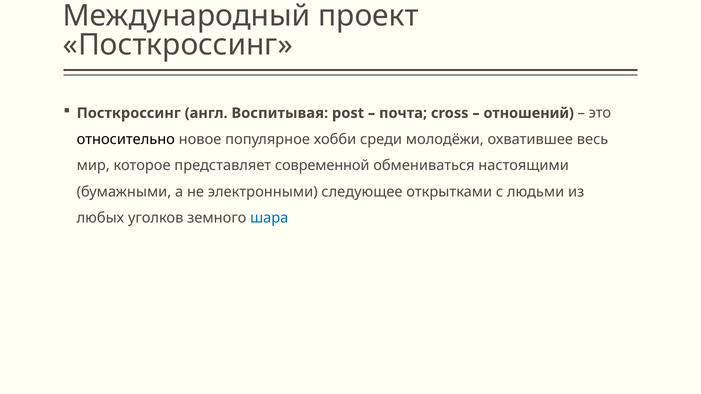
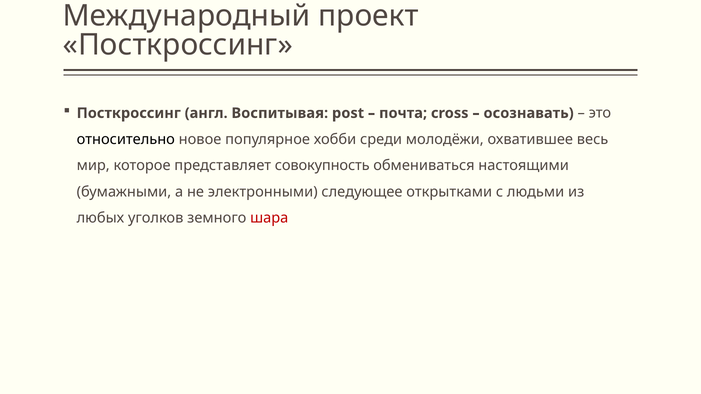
отношений: отношений -> осознавать (529, 113)
современной: современной -> совокупность (322, 166)
шара colour: blue -> red (269, 218)
